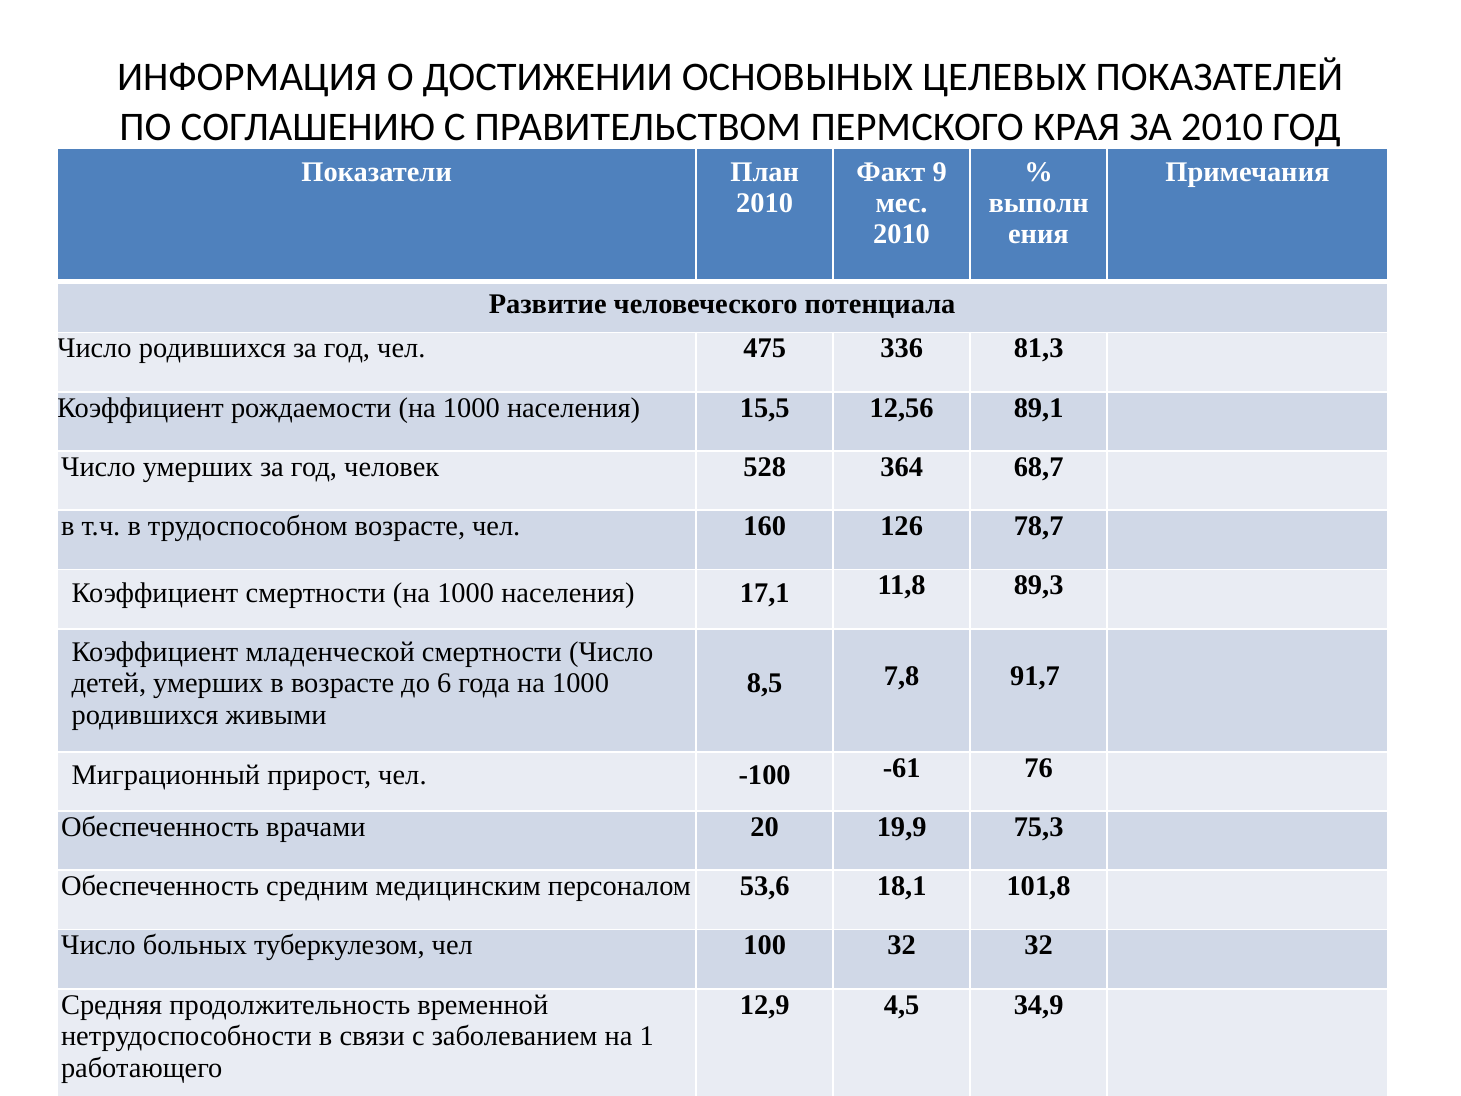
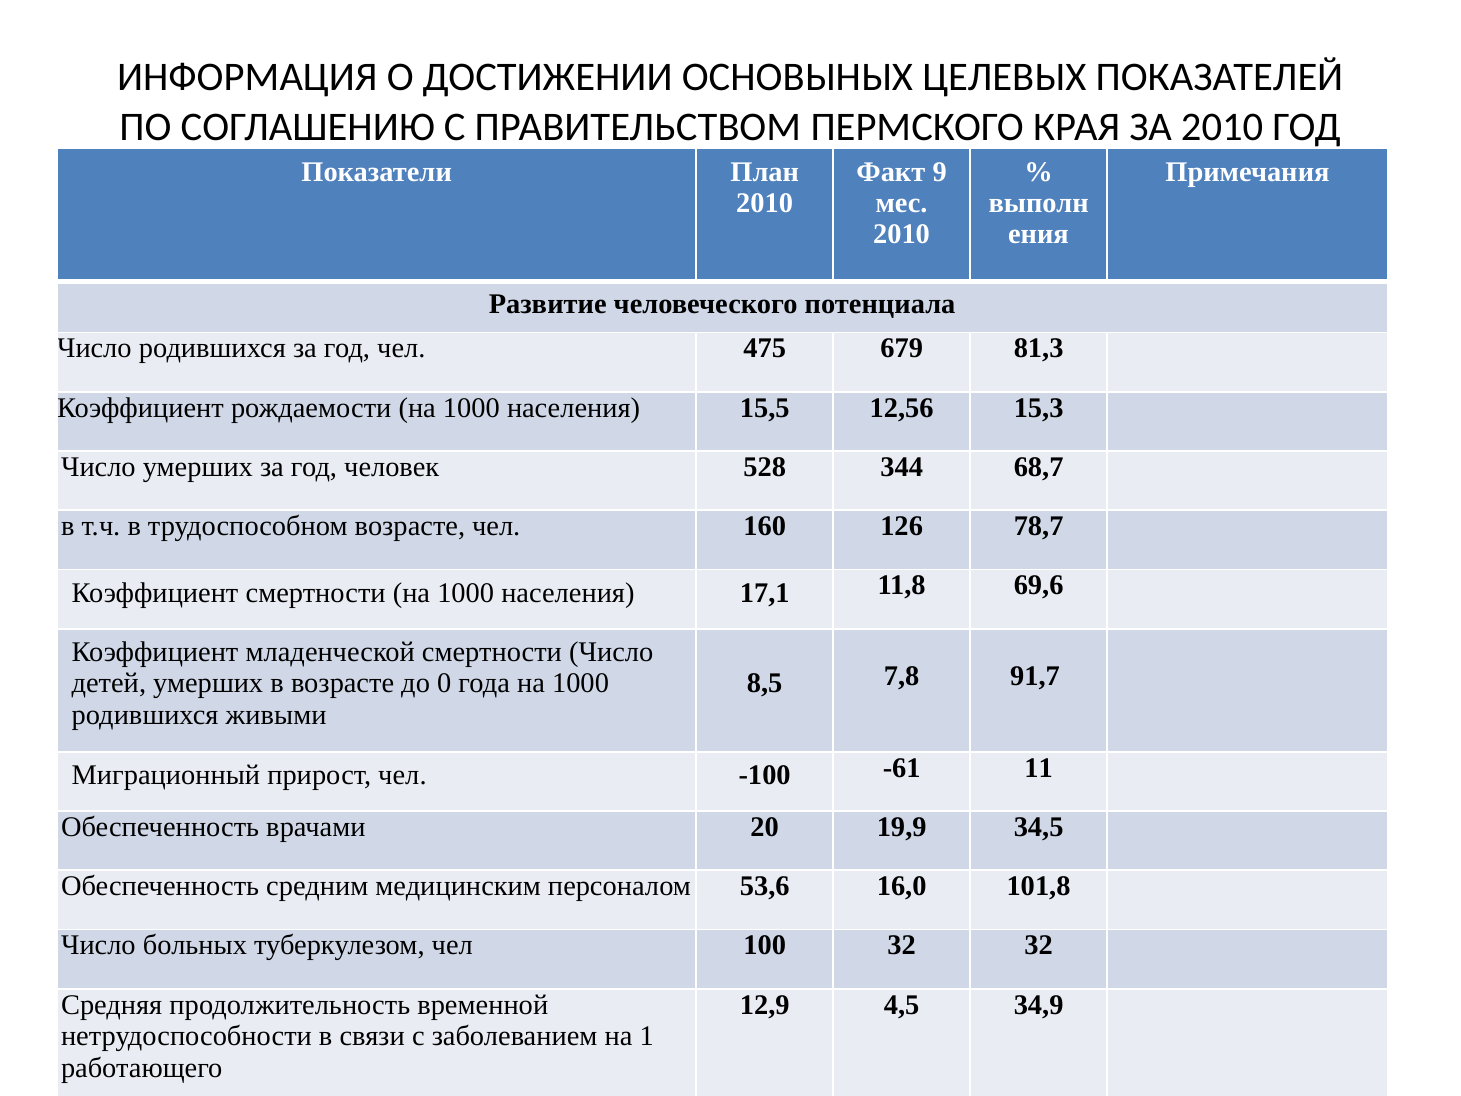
336: 336 -> 679 (902, 348)
89,1: 89,1 -> 15,3 (1039, 408)
364: 364 -> 344 (902, 467)
89,3: 89,3 -> 69,6 (1039, 585)
6: 6 -> 0 (444, 683)
76: 76 -> 11 (1039, 768)
75,3: 75,3 -> 34,5 (1039, 827)
18,1: 18,1 -> 16,0 (902, 886)
